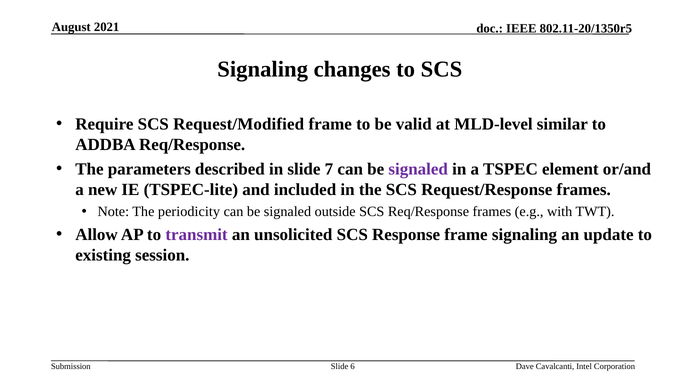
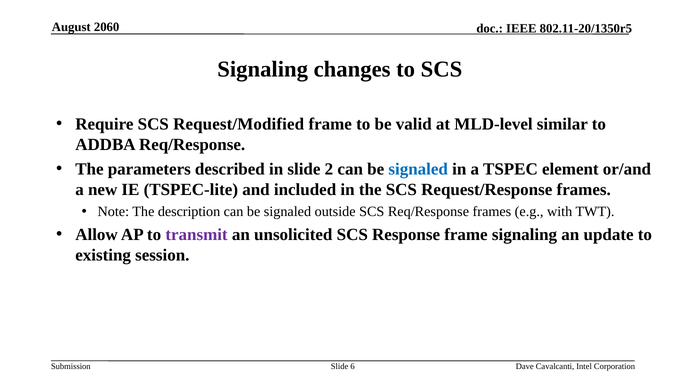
2021: 2021 -> 2060 (107, 27)
7: 7 -> 2 (329, 170)
signaled colour: purple -> blue (418, 170)
periodicity: periodicity -> description (189, 212)
